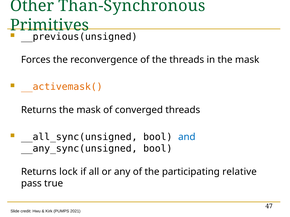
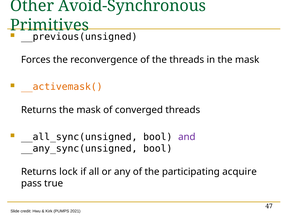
Than-Synchronous: Than-Synchronous -> Avoid-Synchronous (132, 6)
and colour: blue -> purple (187, 137)
relative: relative -> acquire (240, 172)
